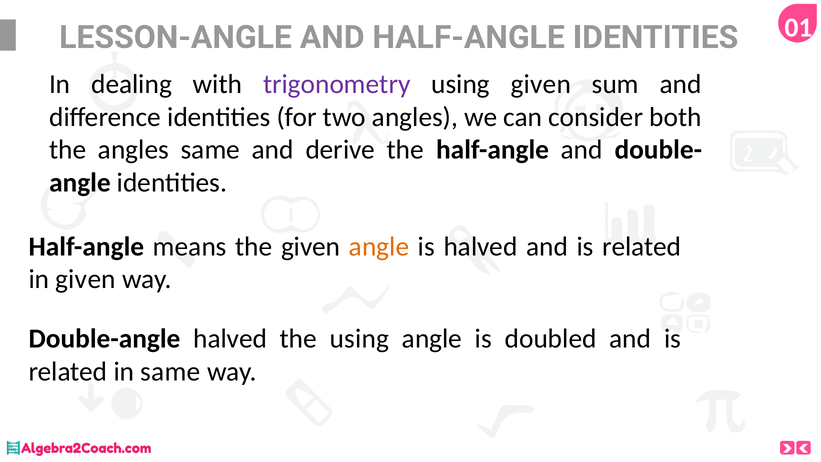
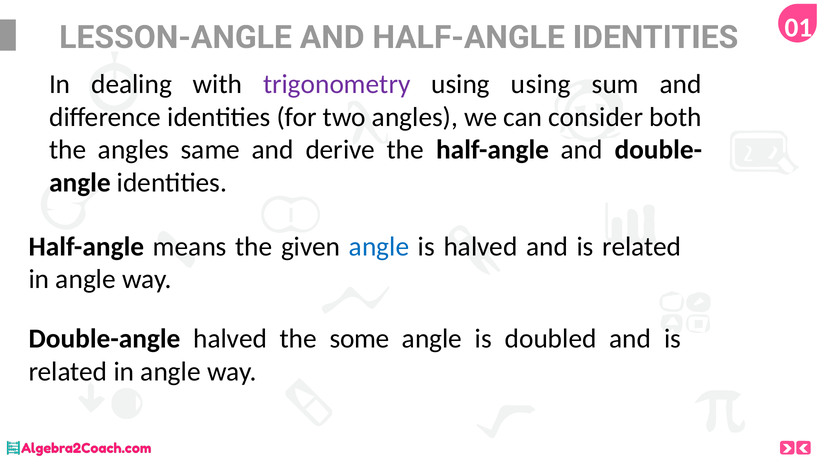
using given: given -> using (541, 84)
angle colour: orange -> blue (379, 246)
given: given -> angle (86, 279)
the using: using -> some (360, 339)
same: same -> angle (171, 371)
